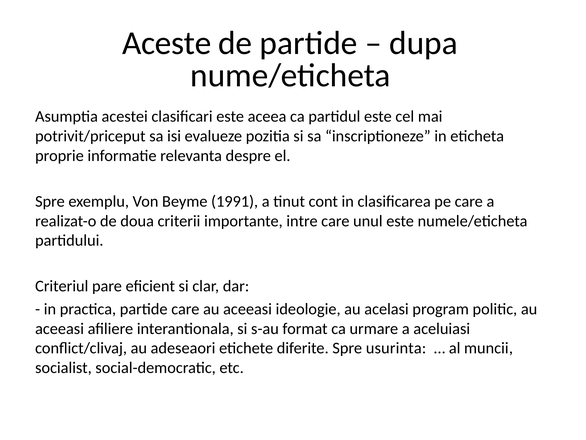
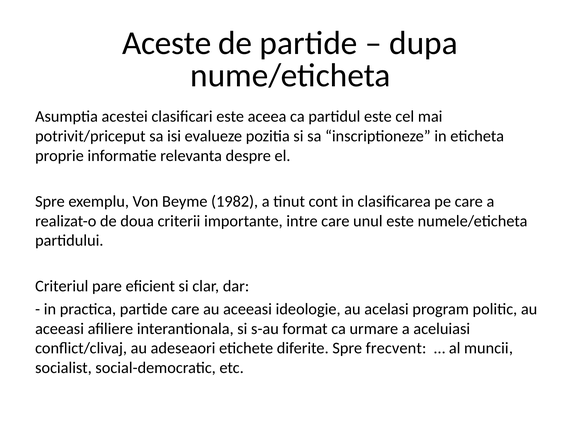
1991: 1991 -> 1982 (235, 201)
usurinta: usurinta -> frecvent (396, 348)
